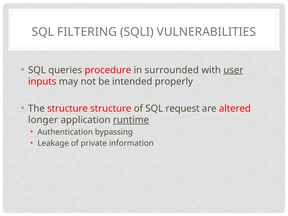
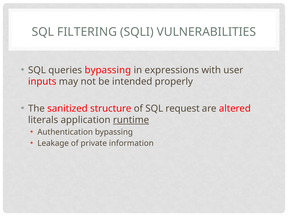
queries procedure: procedure -> bypassing (108, 70)
surrounded: surrounded -> expressions (172, 70)
user underline: present -> none (233, 70)
The structure: structure -> sanitized (67, 108)
longer: longer -> literals (43, 120)
